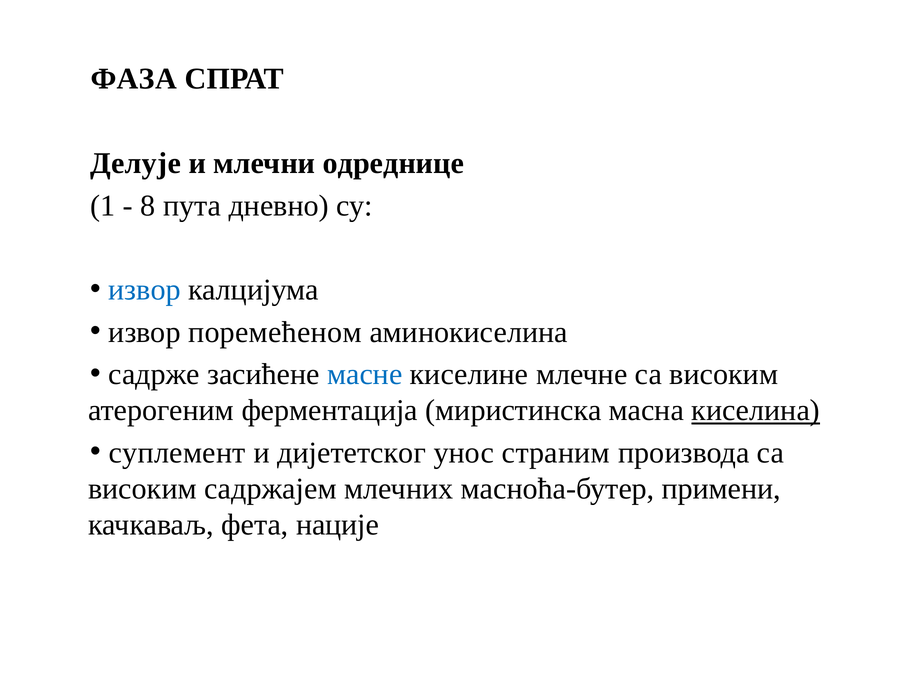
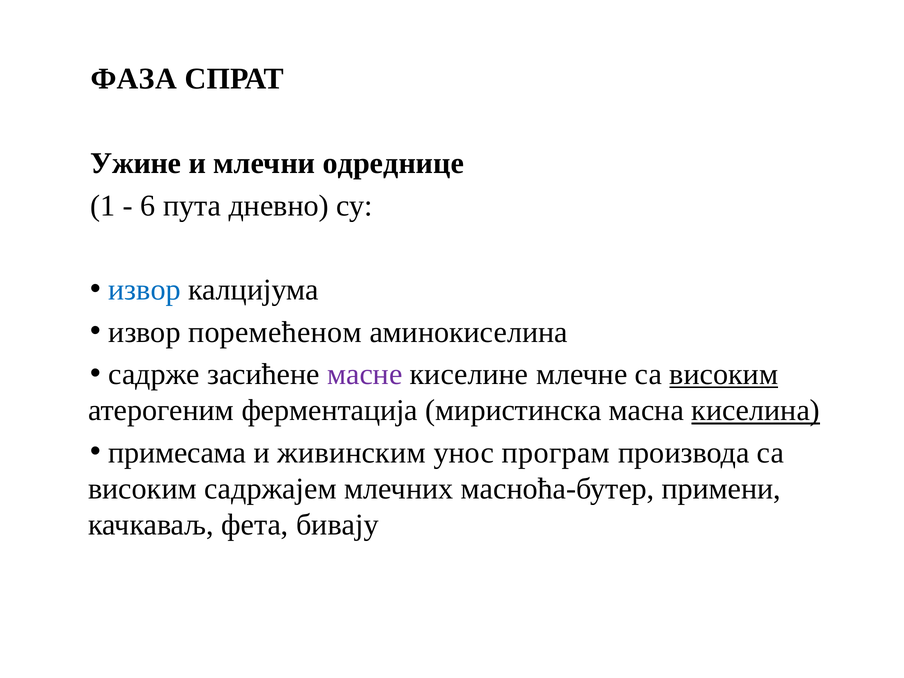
Делује: Делује -> Ужине (136, 163)
8: 8 -> 6 (148, 206)
масне colour: blue -> purple (365, 374)
високим underline: none -> present (724, 374)
суплемент: суплемент -> примесама (177, 453)
дијететског: дијететског -> живинским (352, 453)
страним: страним -> програм (556, 453)
нације: нације -> бивају (337, 525)
